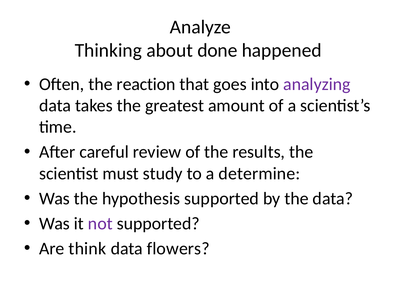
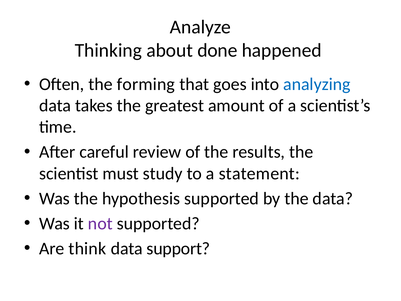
reaction: reaction -> forming (146, 84)
analyzing colour: purple -> blue (317, 84)
determine: determine -> statement (259, 173)
flowers: flowers -> support (178, 248)
